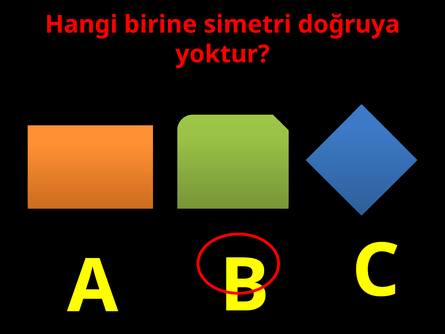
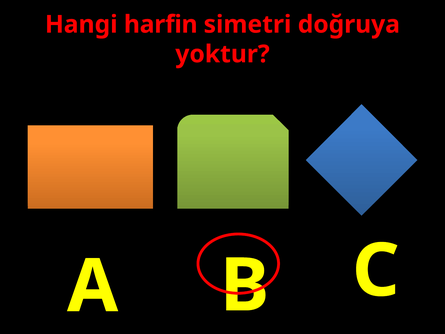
birine: birine -> harfin (161, 24)
